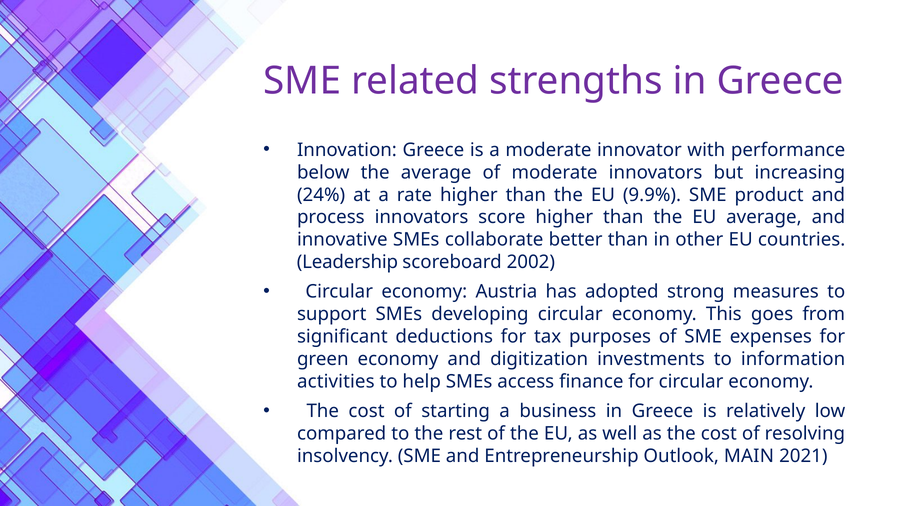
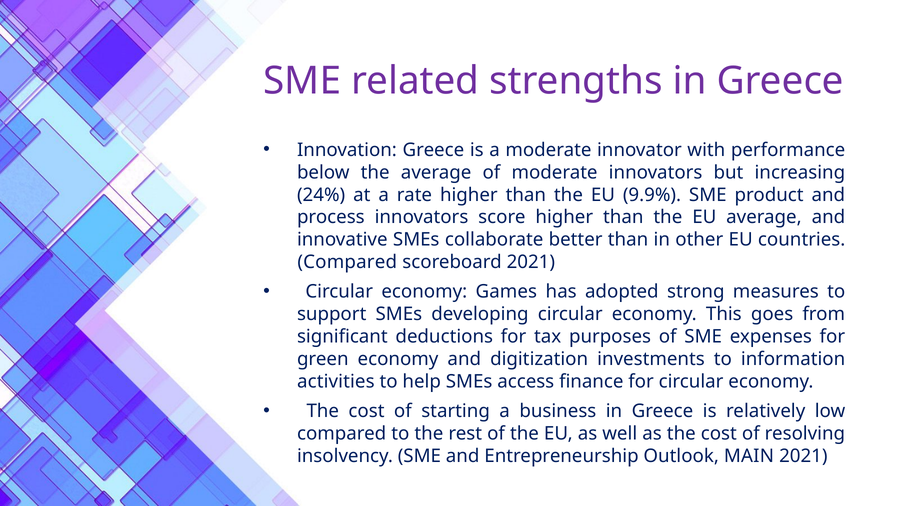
Leadership: Leadership -> Compared (347, 262)
scoreboard 2002: 2002 -> 2021 (531, 262)
Austria: Austria -> Games (506, 292)
